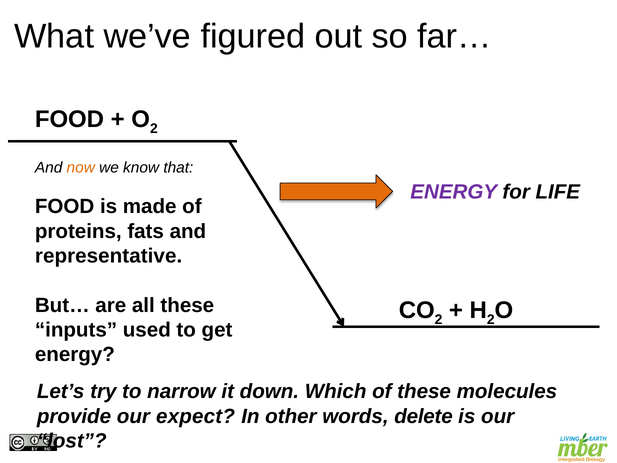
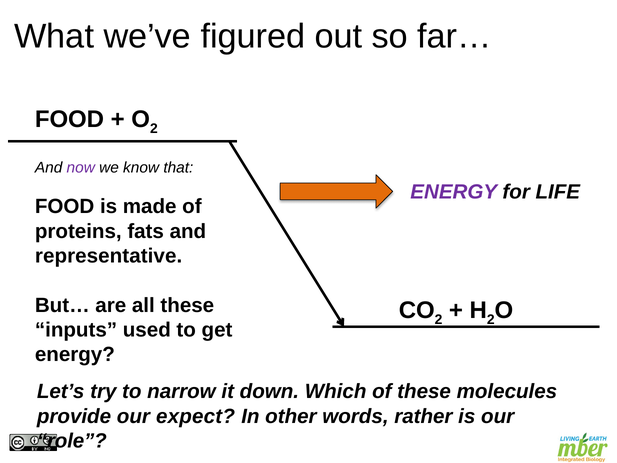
now colour: orange -> purple (81, 168)
delete: delete -> rather (423, 416)
lost: lost -> role (72, 441)
